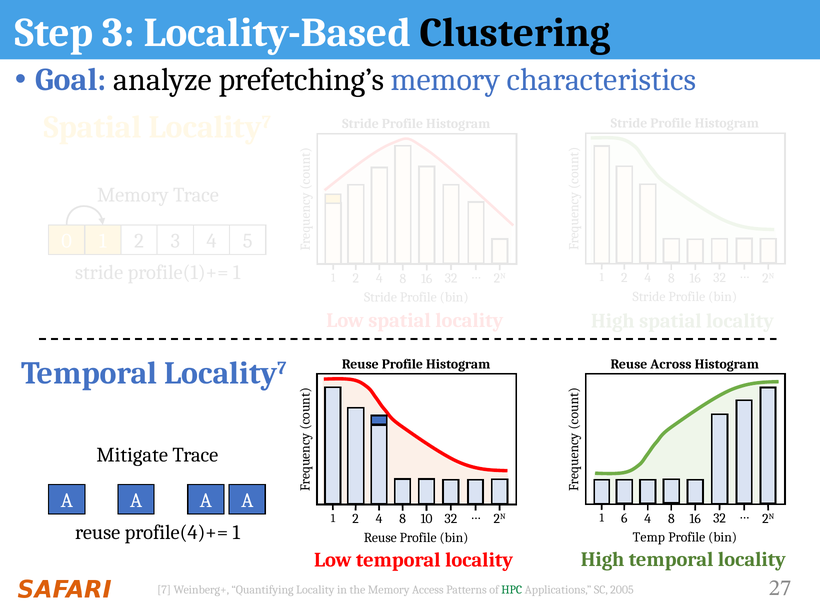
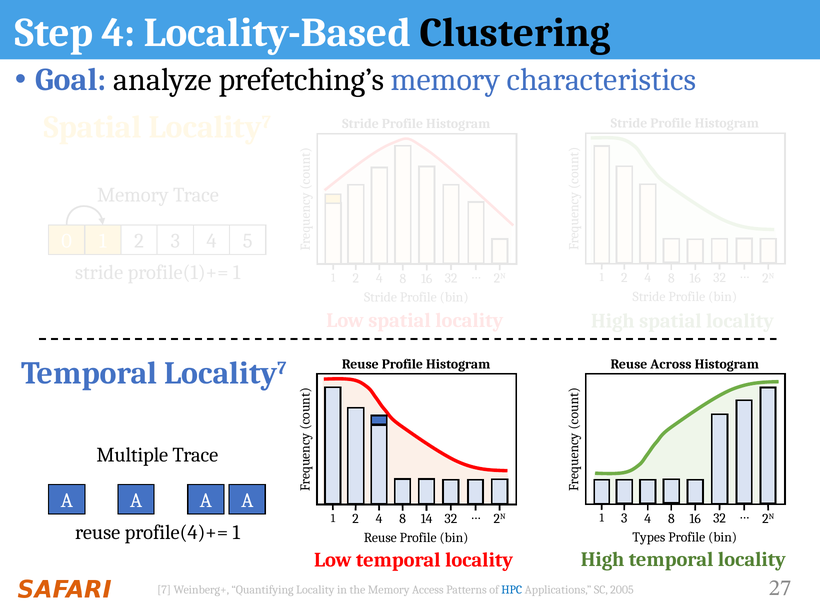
Step 3: 3 -> 4 (119, 33)
Mitigate: Mitigate -> Multiple (132, 455)
1 6: 6 -> 3 (624, 518)
10: 10 -> 14 (427, 519)
Temp: Temp -> Types (649, 537)
HPC colour: green -> blue (512, 590)
